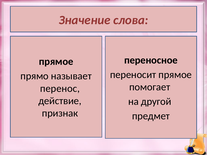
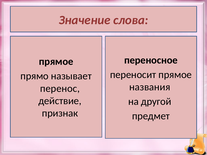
помогает: помогает -> названия (150, 87)
